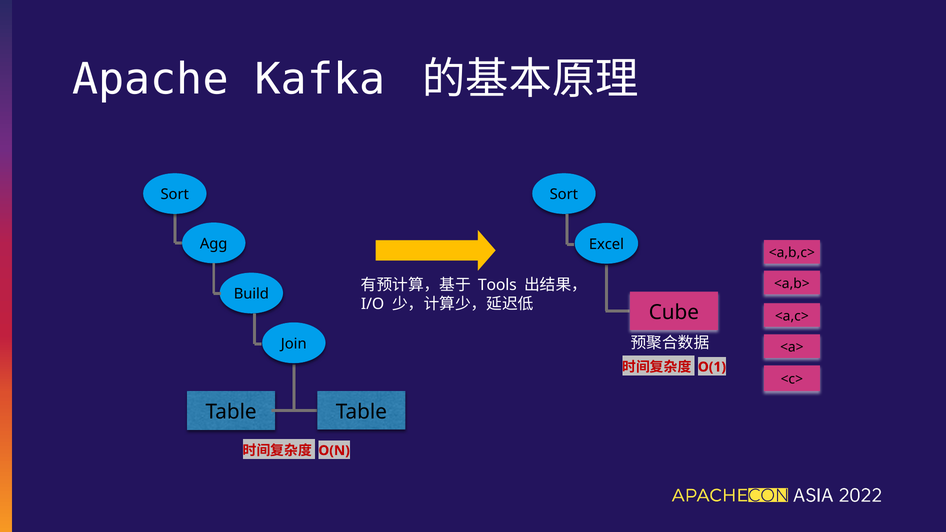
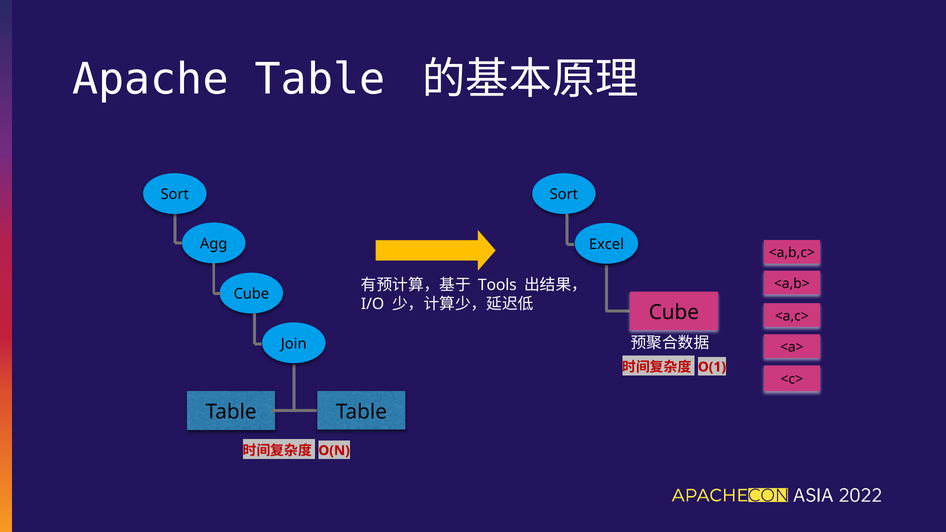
Apache Kafka: Kafka -> Table (320, 79)
Build: Build -> Cube (251, 294)
